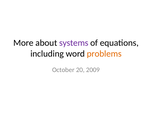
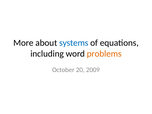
systems colour: purple -> blue (74, 43)
